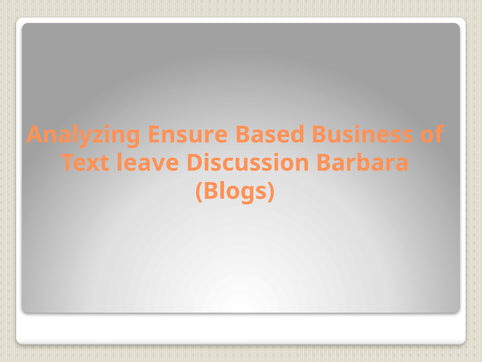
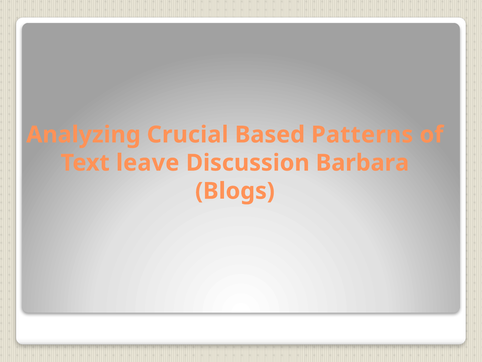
Ensure: Ensure -> Crucial (188, 135)
Business: Business -> Patterns (362, 135)
